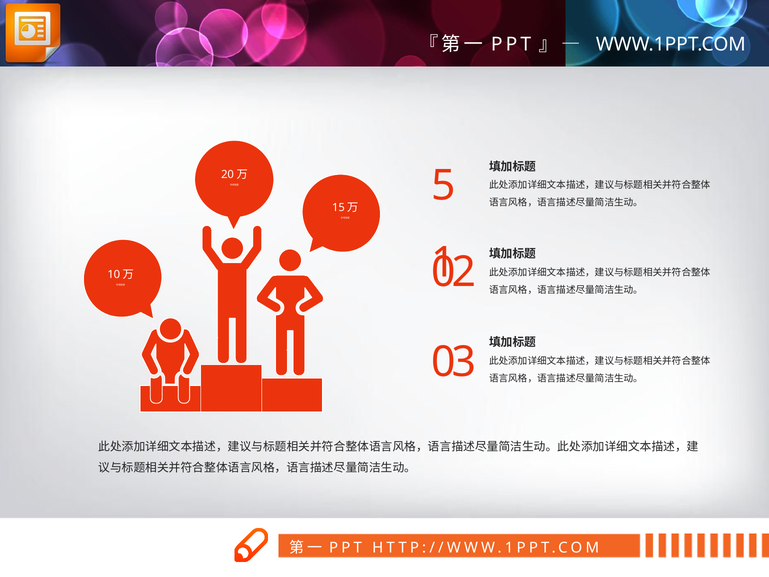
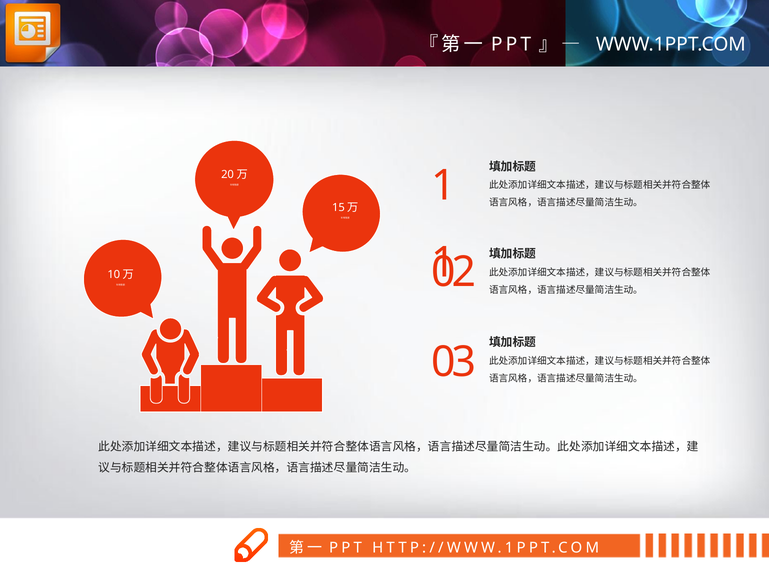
5: 5 -> 1 (443, 185)
